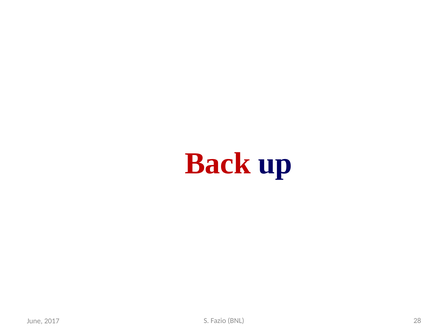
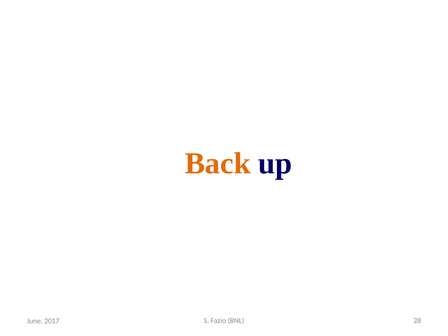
Back colour: red -> orange (218, 163)
